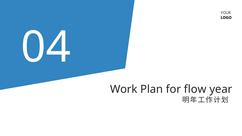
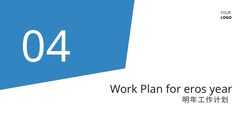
flow: flow -> eros (195, 89)
